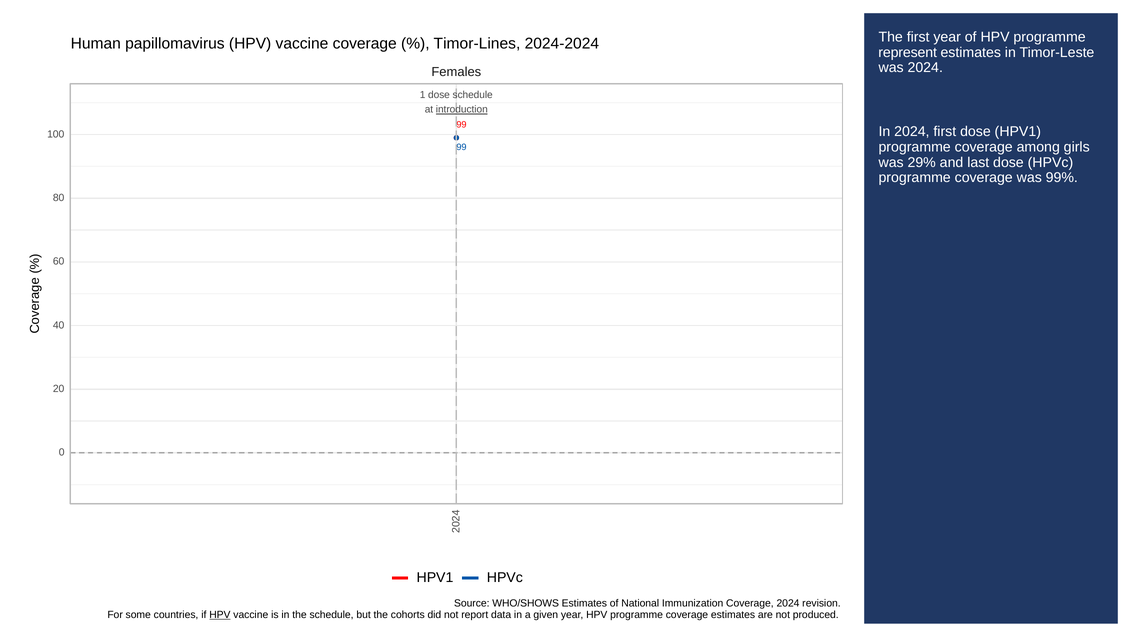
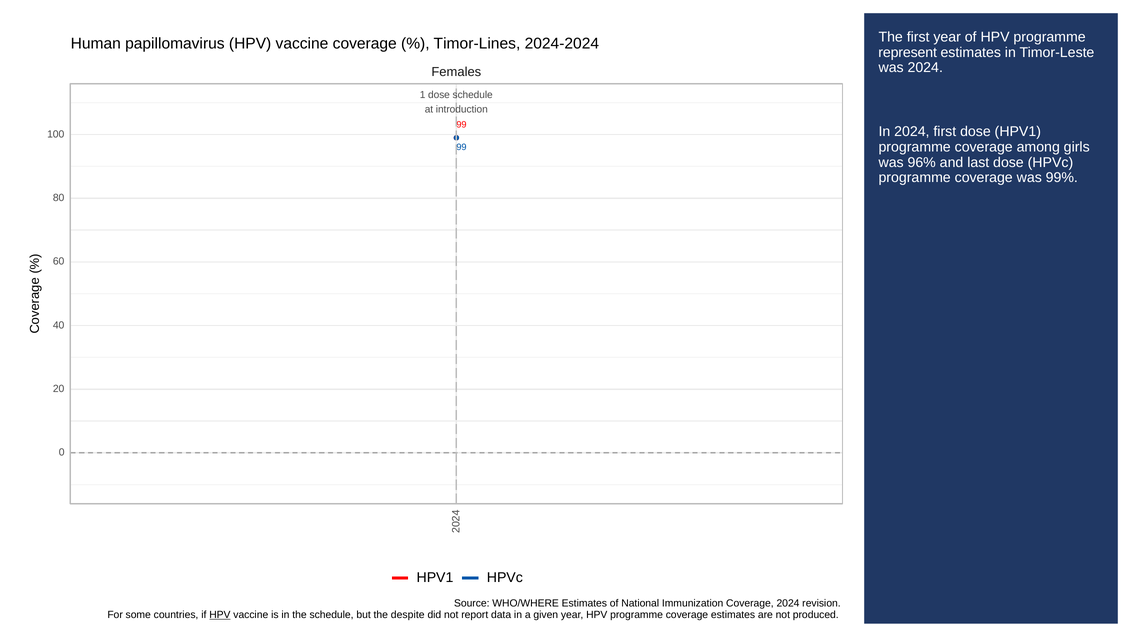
introduction underline: present -> none (462, 110)
29%: 29% -> 96% (922, 162)
WHO/SHOWS: WHO/SHOWS -> WHO/WHERE (526, 603)
cohorts: cohorts -> despite (408, 614)
